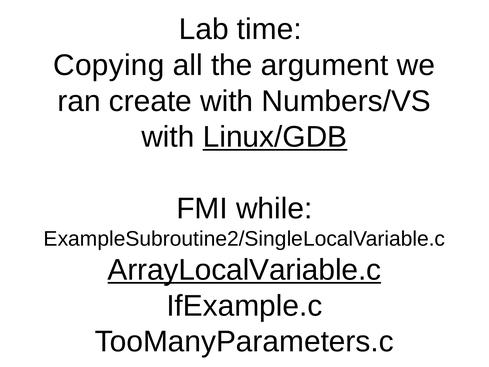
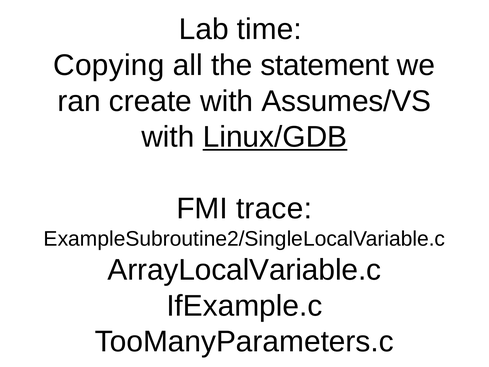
argument: argument -> statement (325, 65)
Numbers/VS: Numbers/VS -> Assumes/VS (346, 101)
while: while -> trace (274, 209)
ArrayLocalVariable.c underline: present -> none (244, 270)
